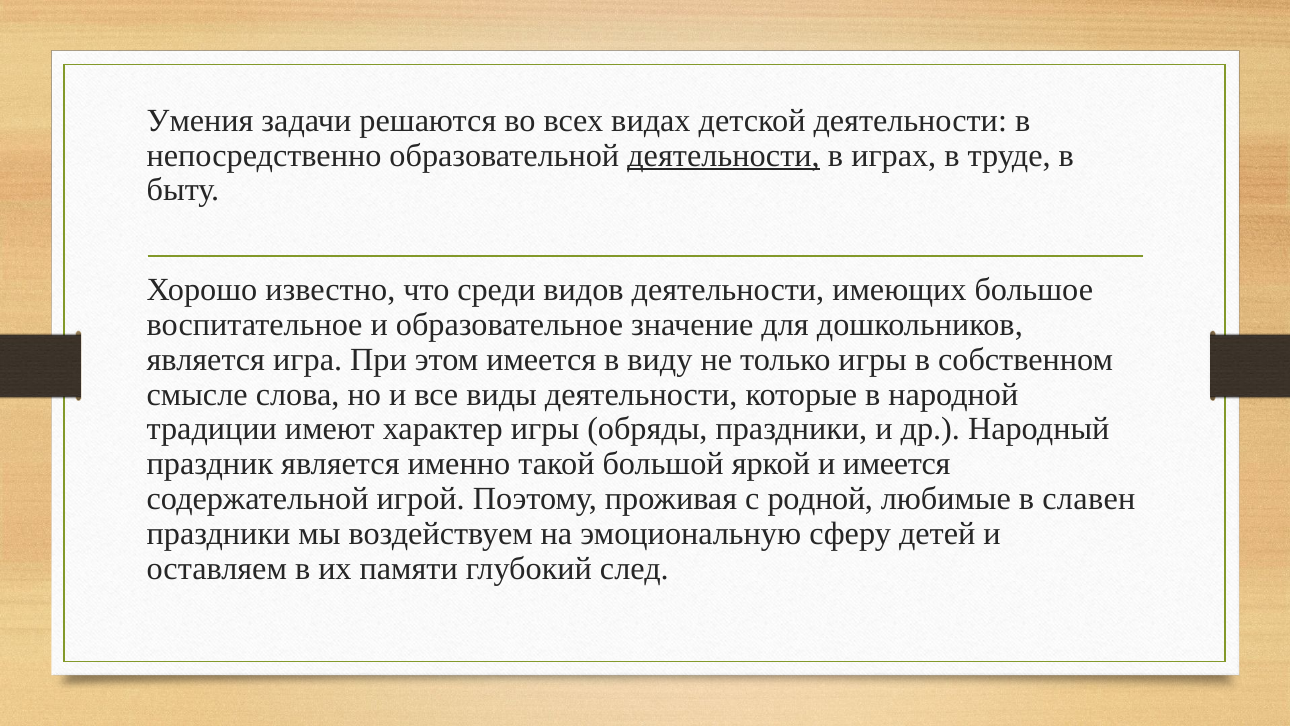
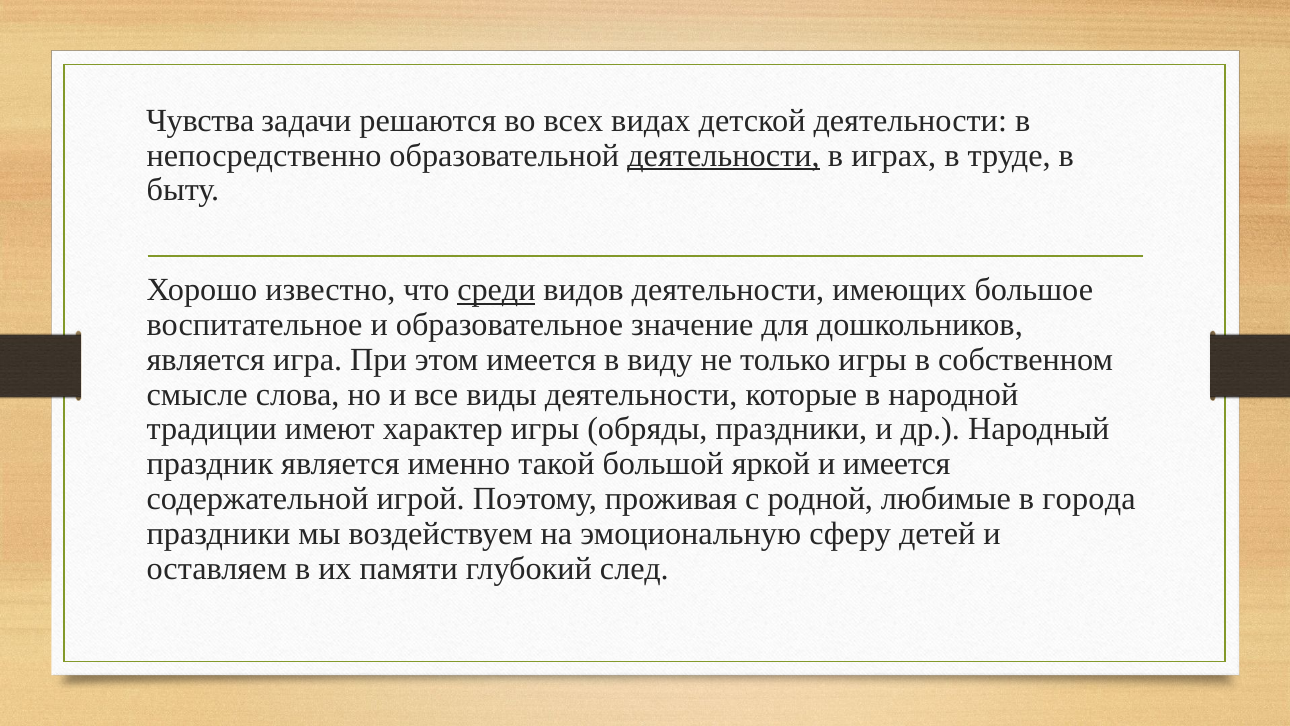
Умения: Умения -> Чувства (200, 121)
среди underline: none -> present (496, 290)
славен: славен -> города (1089, 499)
